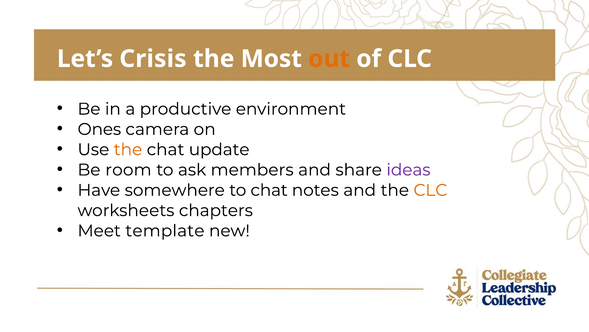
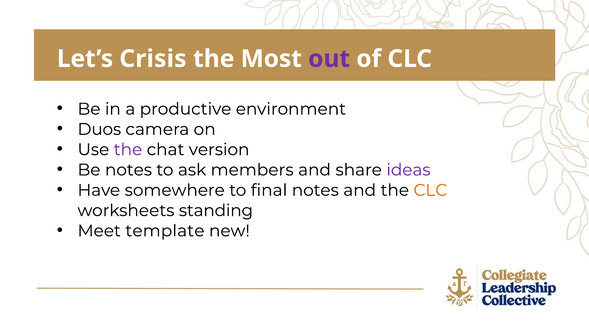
out colour: orange -> purple (329, 59)
Ones: Ones -> Duos (99, 129)
the colour: orange -> purple (128, 149)
update: update -> version (219, 149)
Be room: room -> notes (128, 170)
to chat: chat -> final (269, 190)
chapters: chapters -> standing (216, 210)
